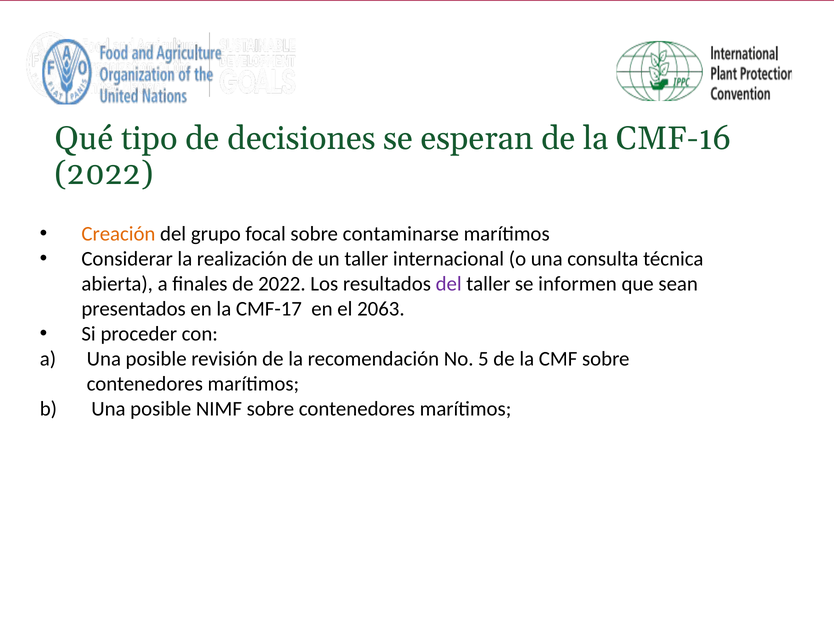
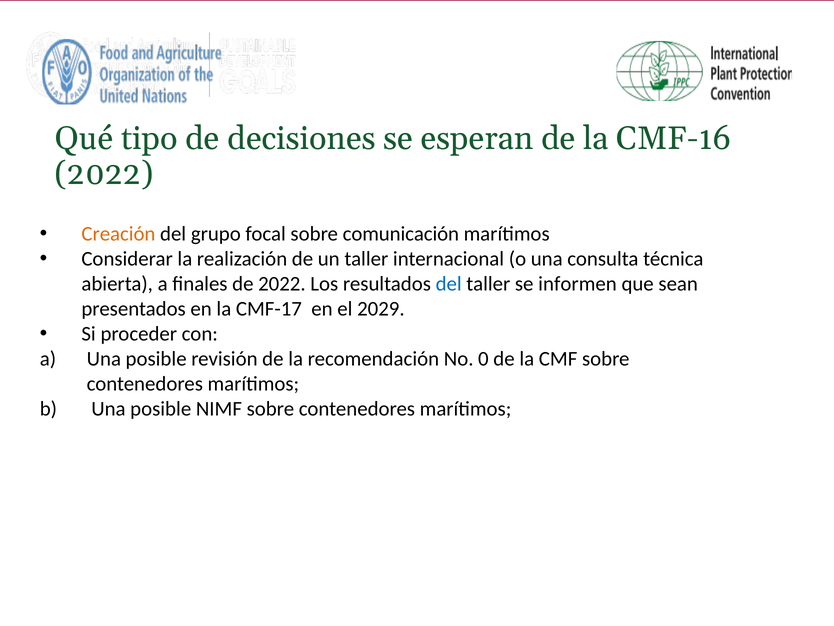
contaminarse: contaminarse -> comunicación (401, 234)
del colour: purple -> blue (449, 284)
2063: 2063 -> 2029 (381, 309)
5: 5 -> 0 (483, 359)
